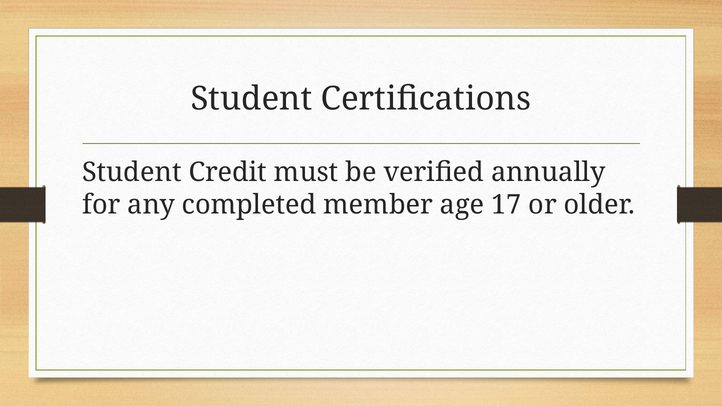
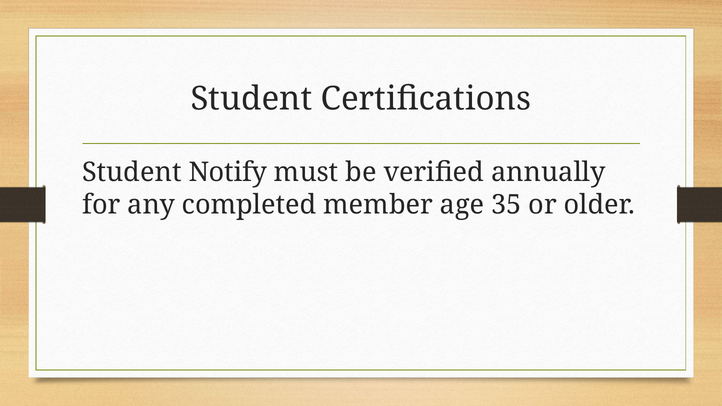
Credit: Credit -> Notify (228, 172)
17: 17 -> 35 (506, 205)
